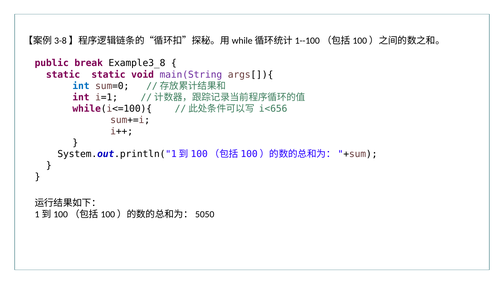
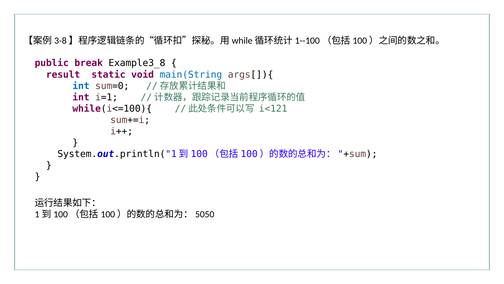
static: static -> result (63, 74)
main(String colour: purple -> blue (191, 74)
i<656: i<656 -> i<121 (273, 108)
